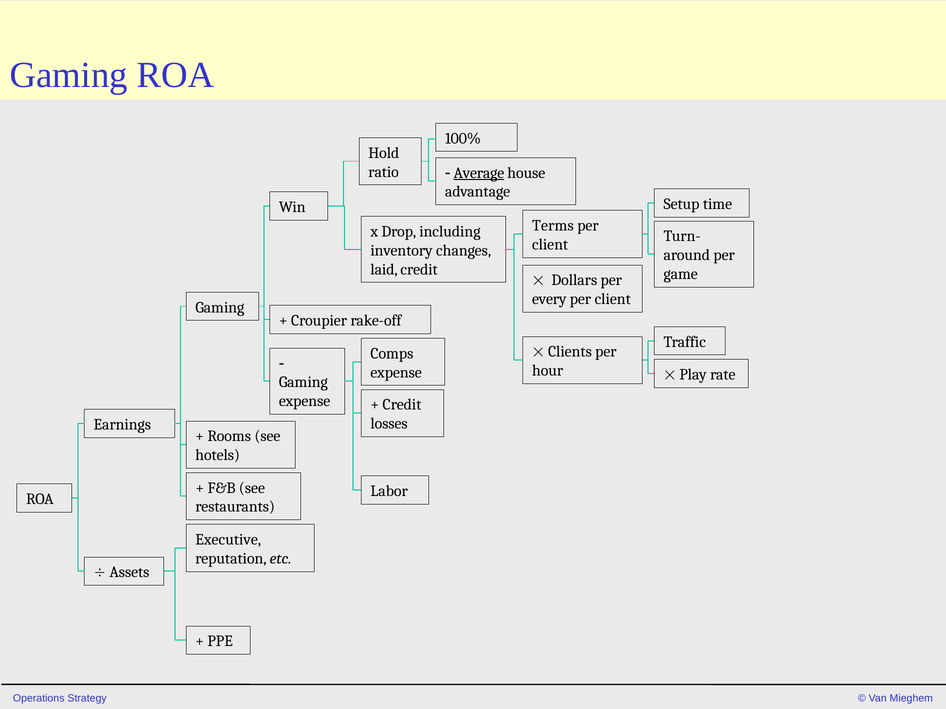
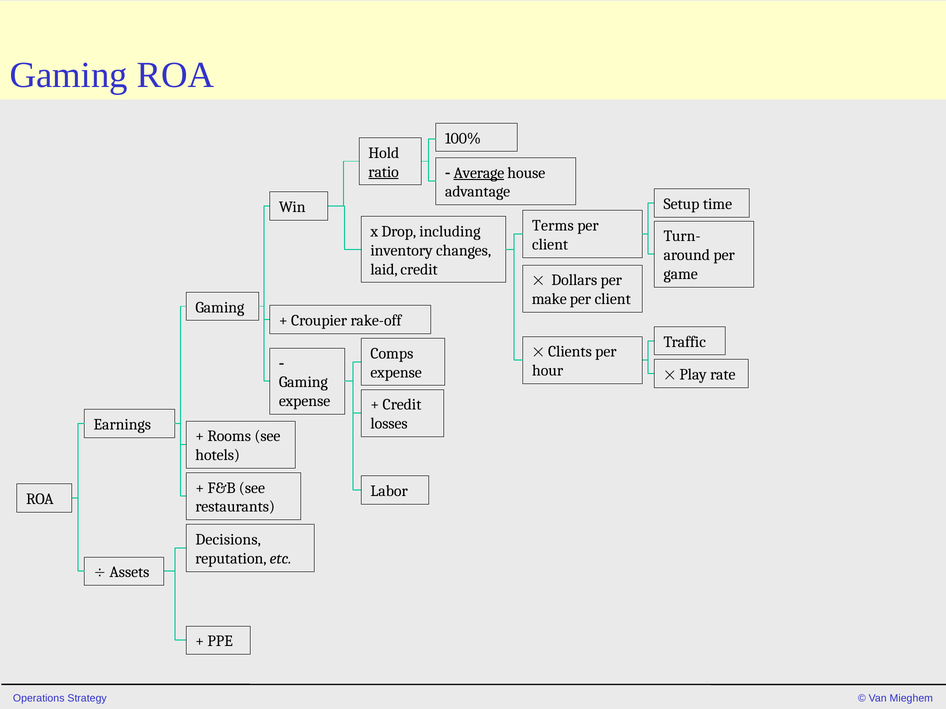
ratio underline: none -> present (384, 172)
every: every -> make (549, 299)
Executive: Executive -> Decisions (228, 540)
